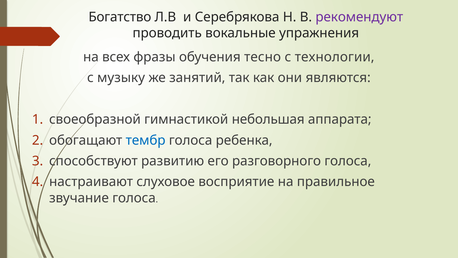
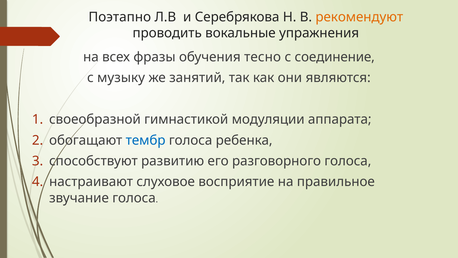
Богатство: Богатство -> Поэтапно (120, 17)
рекомендуют colour: purple -> orange (359, 17)
технологии: технологии -> соединение (335, 57)
небольшая: небольшая -> модуляции (268, 119)
